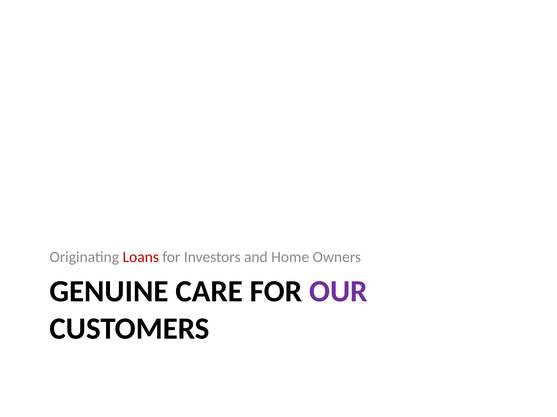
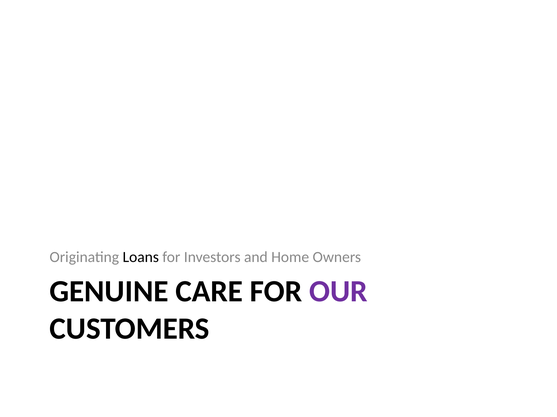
Loans colour: red -> black (141, 257)
